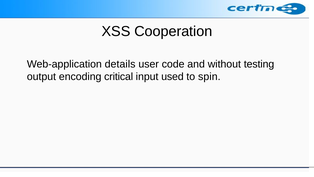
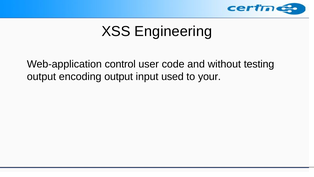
Cooperation: Cooperation -> Engineering (173, 31)
details: details -> control (120, 64)
encoding critical: critical -> output (119, 77)
spin: spin -> your (209, 77)
